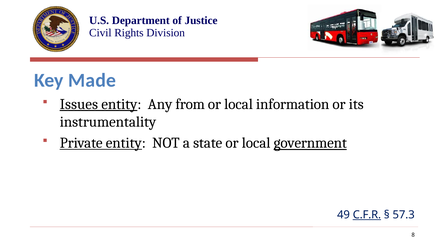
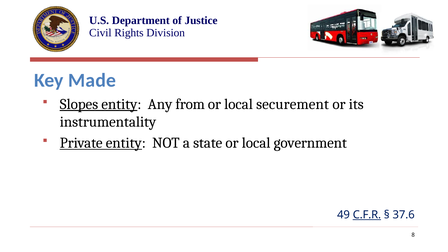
Issues: Issues -> Slopes (79, 104)
information: information -> securement (293, 104)
government underline: present -> none (310, 143)
57.3: 57.3 -> 37.6 (404, 215)
